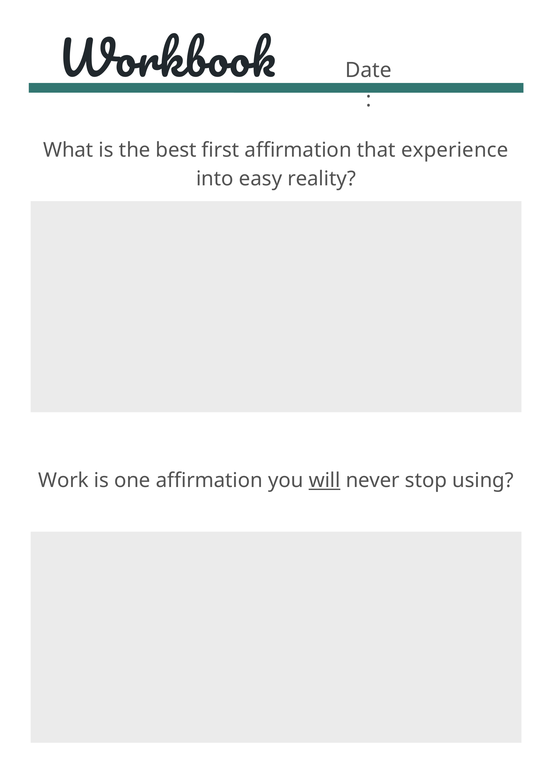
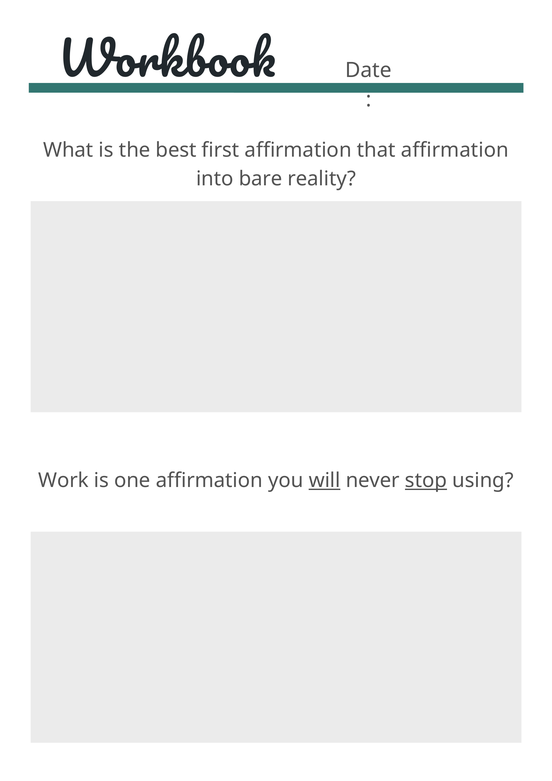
that experience: experience -> affirmation (455, 150)
easy: easy -> bare (261, 179)
stop underline: none -> present (426, 481)
